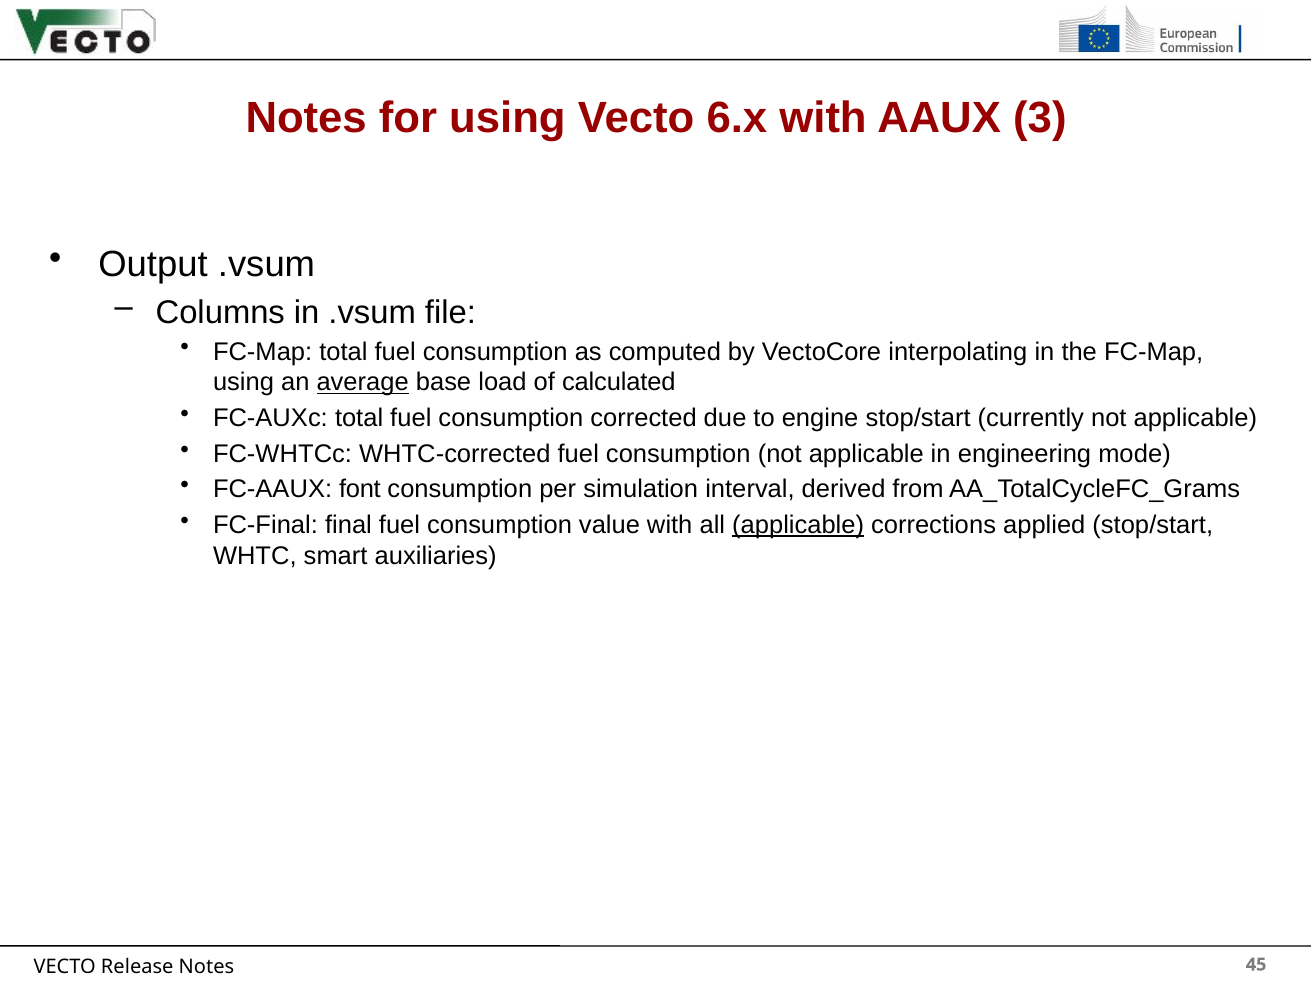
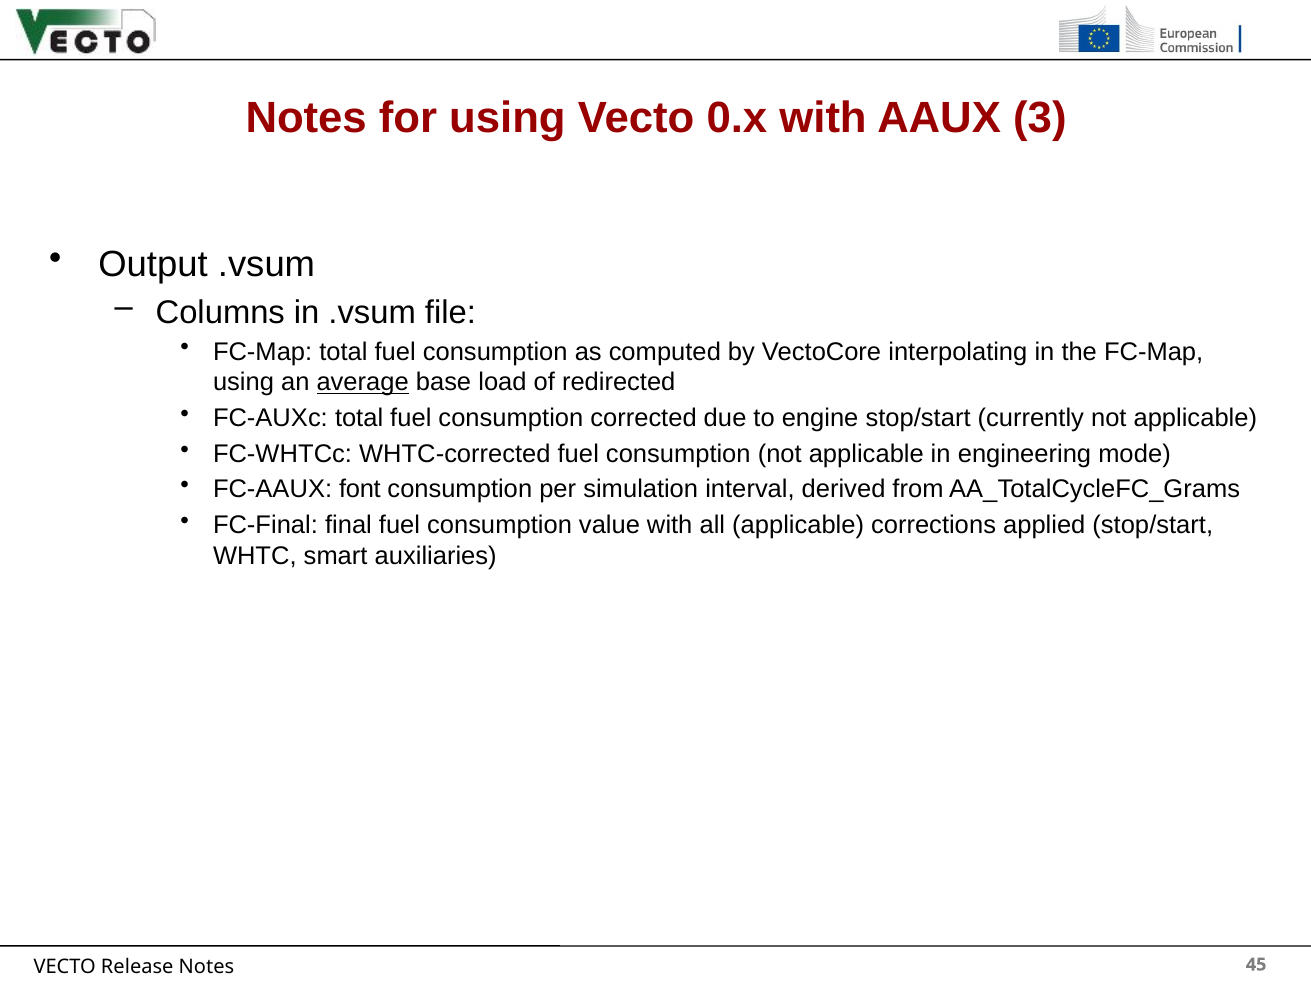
6.x: 6.x -> 0.x (737, 118)
calculated: calculated -> redirected (619, 382)
applicable underline: present -> none (798, 525)
